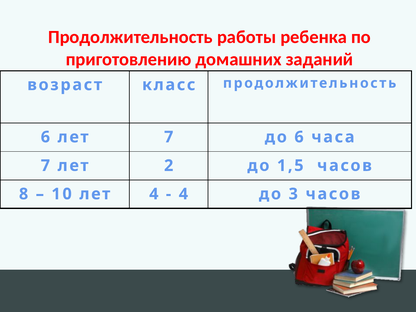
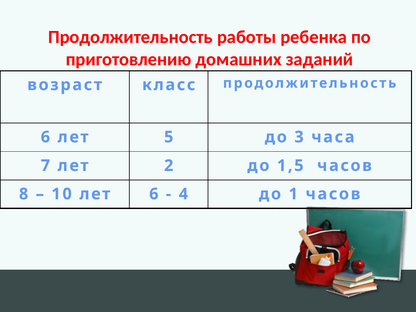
лет 7: 7 -> 5 (169, 137)
до 6: 6 -> 3 (299, 137)
лет 4: 4 -> 6 (154, 194)
3: 3 -> 1 (293, 194)
